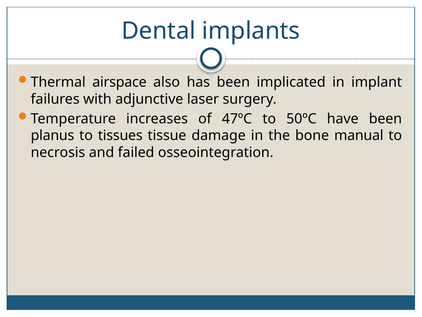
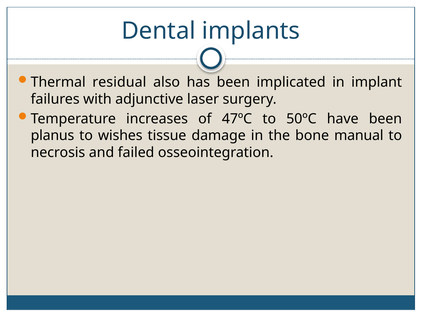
airspace: airspace -> residual (119, 82)
tissues: tissues -> wishes (120, 135)
